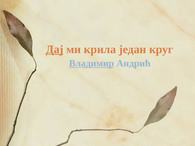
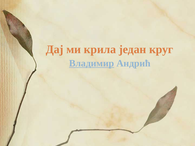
Дај underline: present -> none (55, 49)
